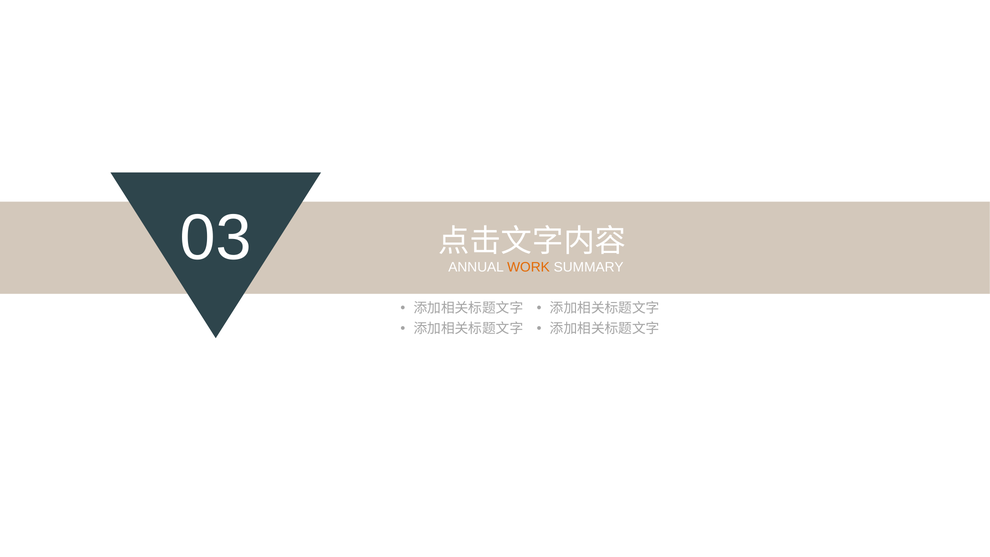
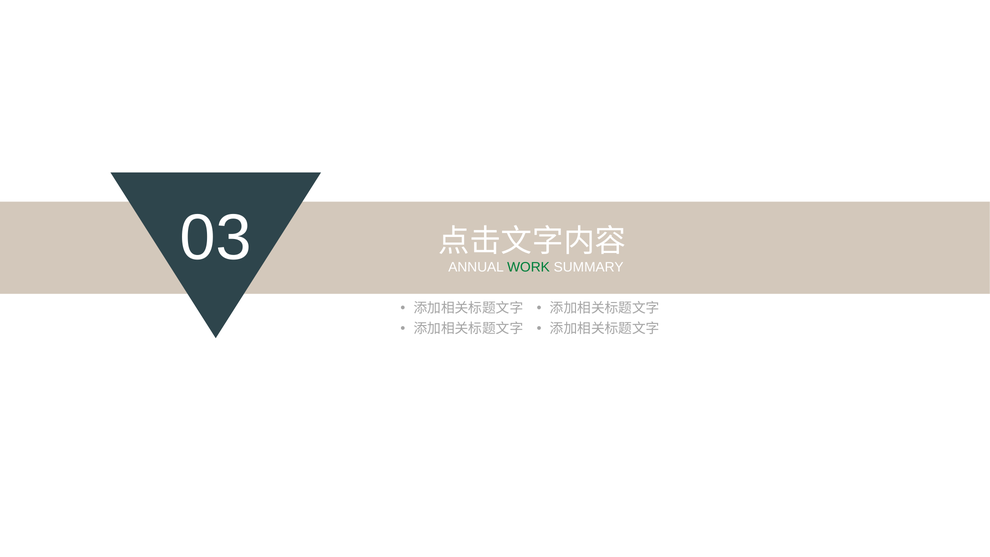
WORK colour: orange -> green (528, 267)
